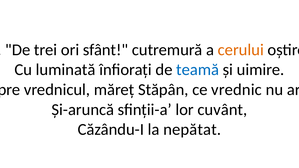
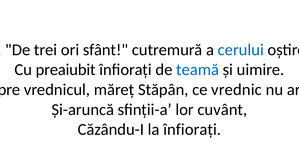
cerului colour: orange -> blue (241, 50)
luminată: luminată -> preaiubit (66, 70)
la nepătat: nepătat -> înfiorați (192, 130)
